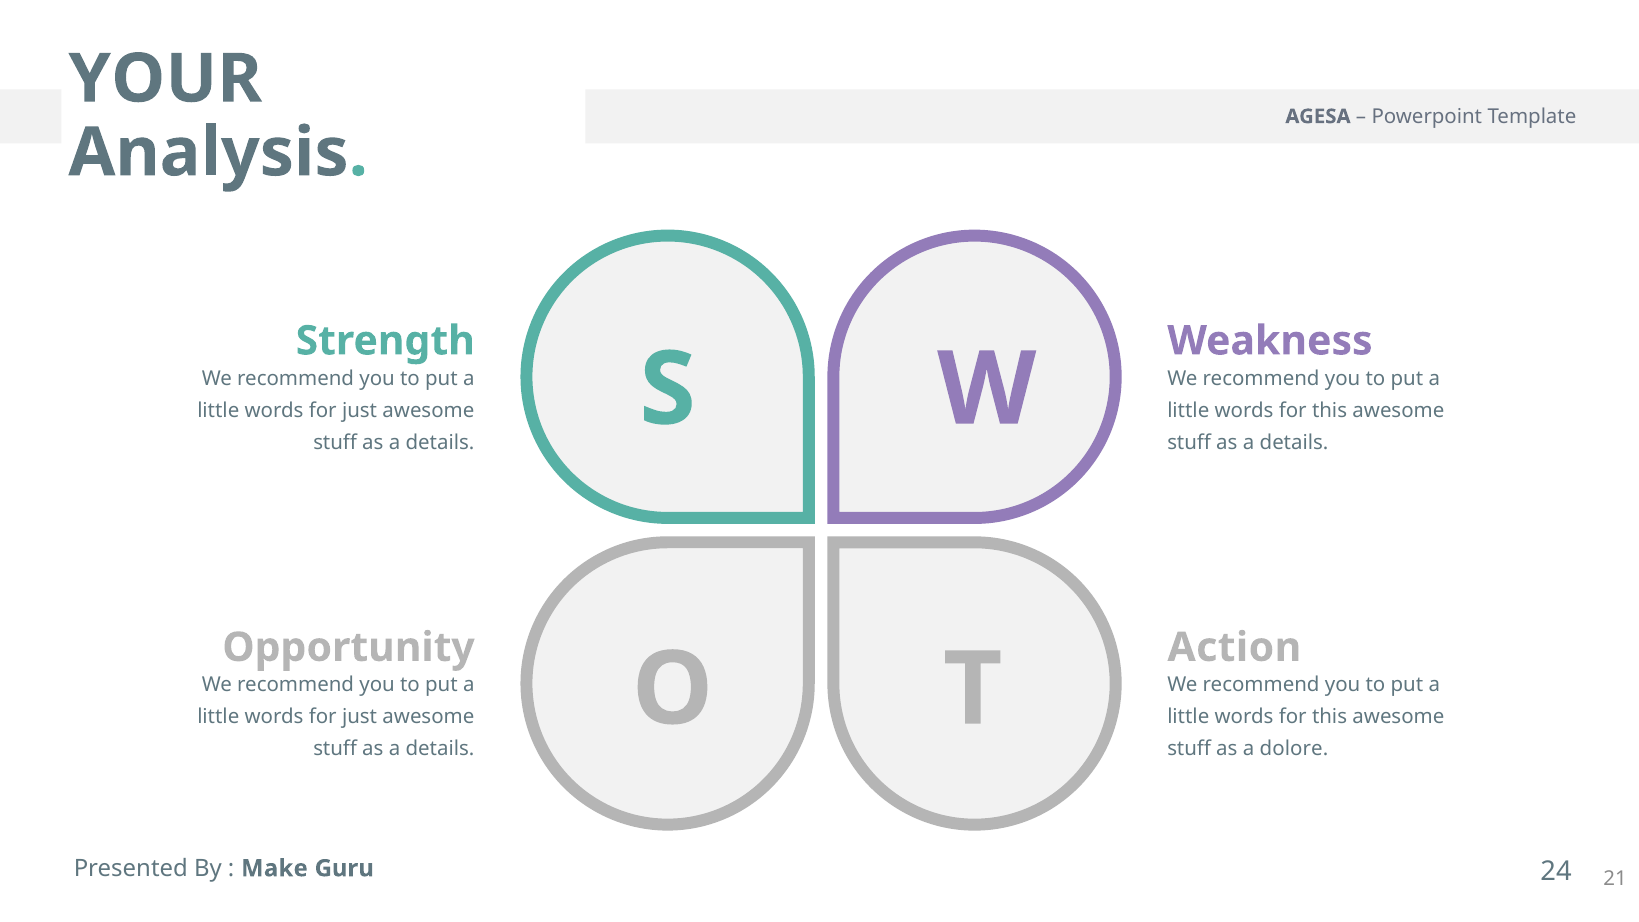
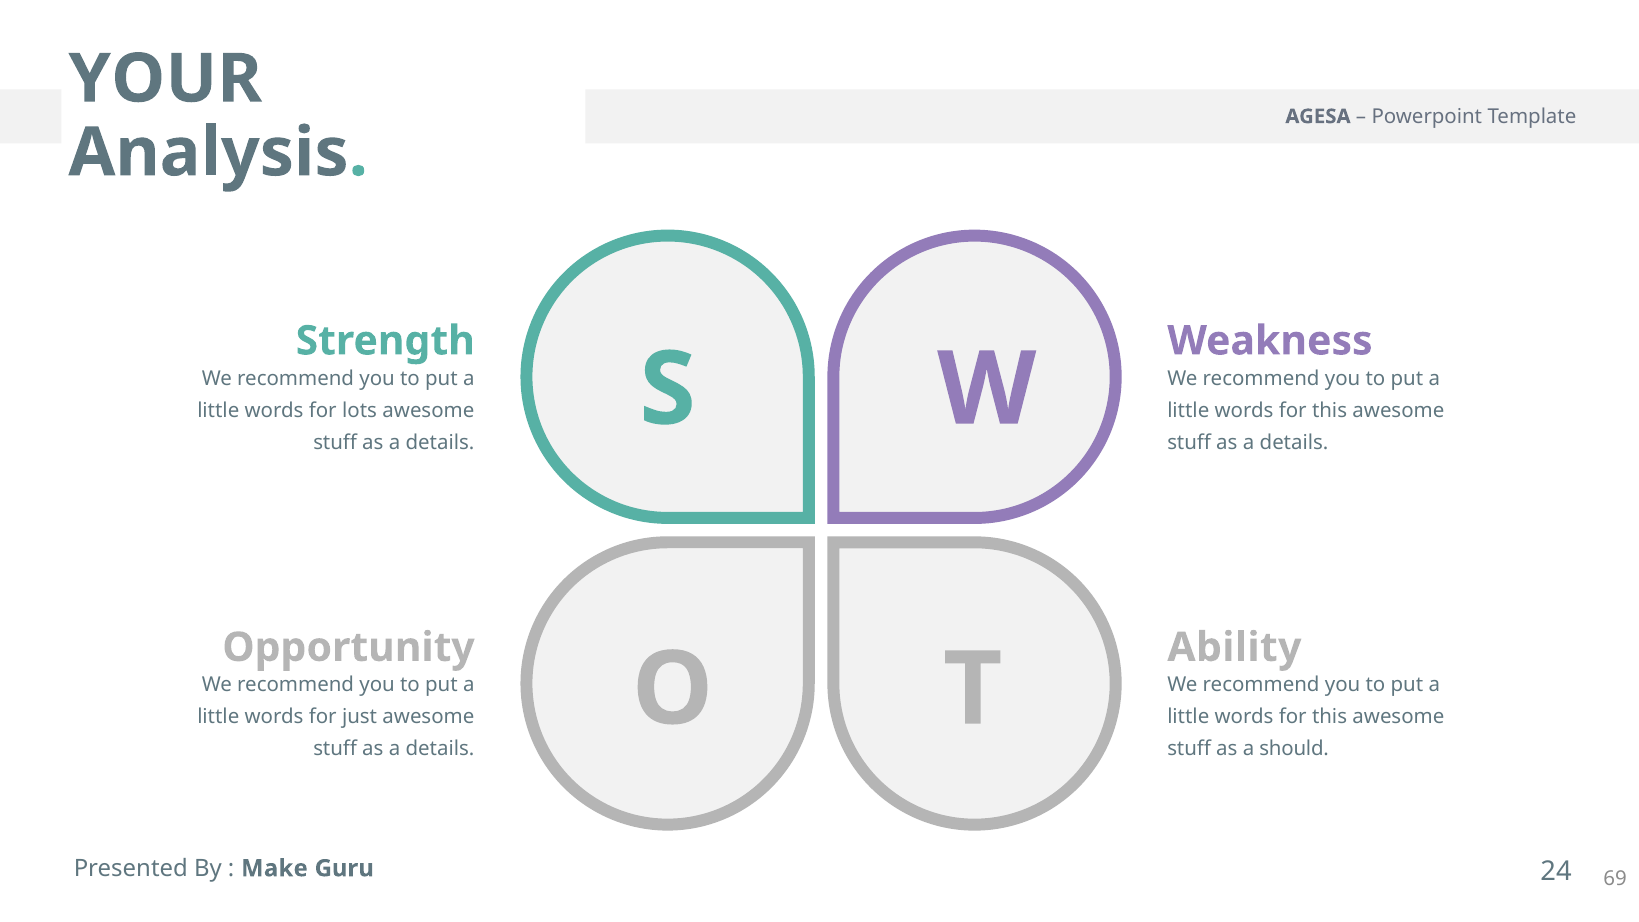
just: just -> lots (360, 411)
Action: Action -> Ability (1234, 647)
dolore: dolore -> should (1294, 749)
21: 21 -> 69 (1615, 879)
